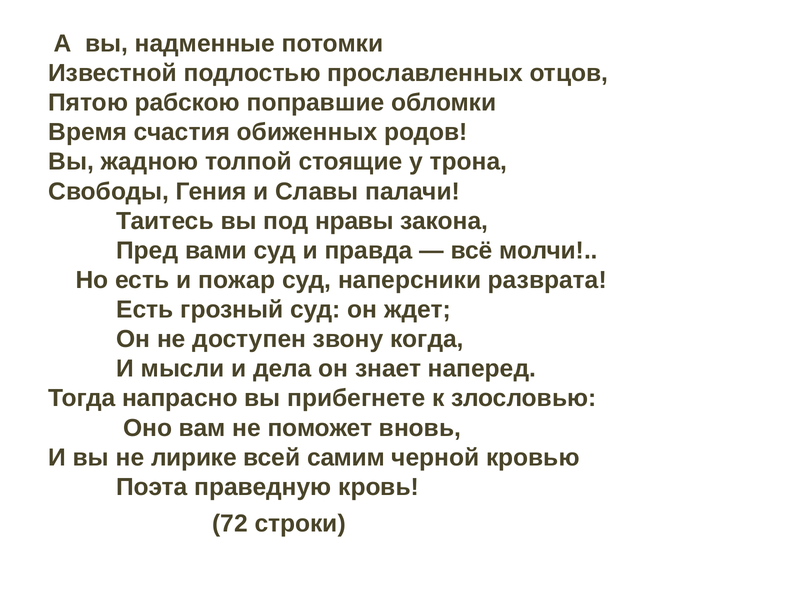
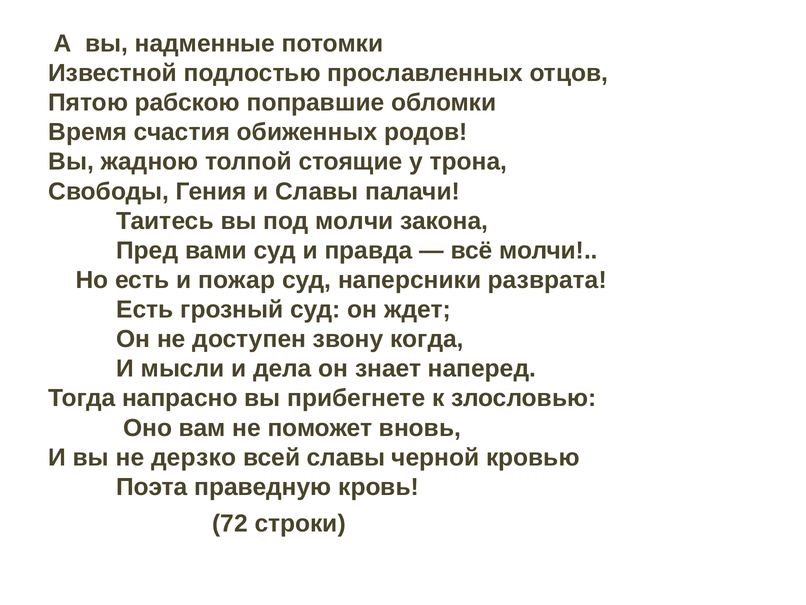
под нравы: нравы -> молчи (354, 221)
лирике: лирике -> дерзко (194, 457)
всей самим: самим -> славы (346, 457)
